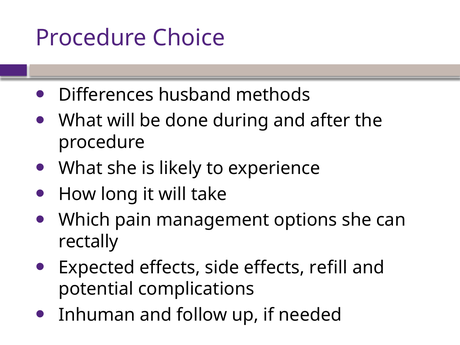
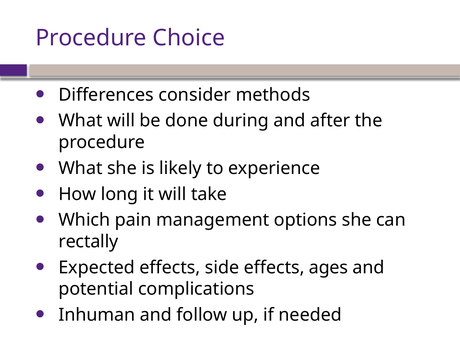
husband: husband -> consider (195, 95)
refill: refill -> ages (329, 268)
